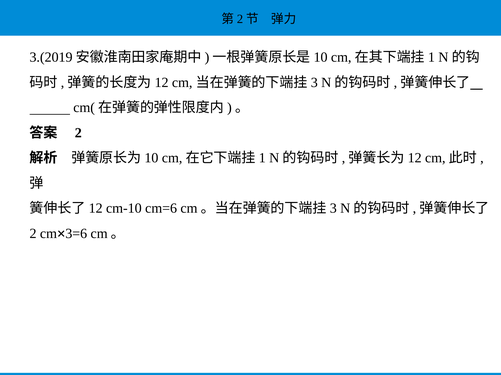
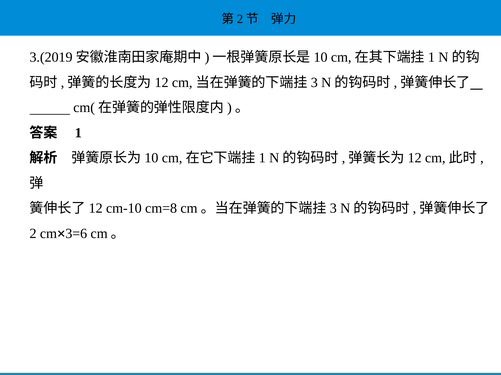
2: 2 -> 1 (78, 133)
cm=6: cm=6 -> cm=8 (161, 208)
